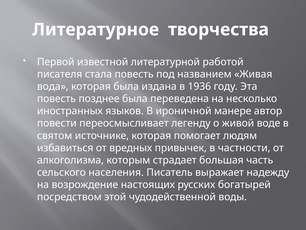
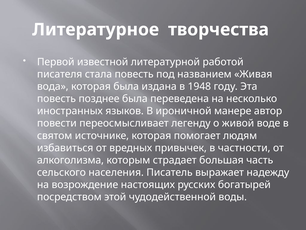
1936: 1936 -> 1948 (199, 86)
